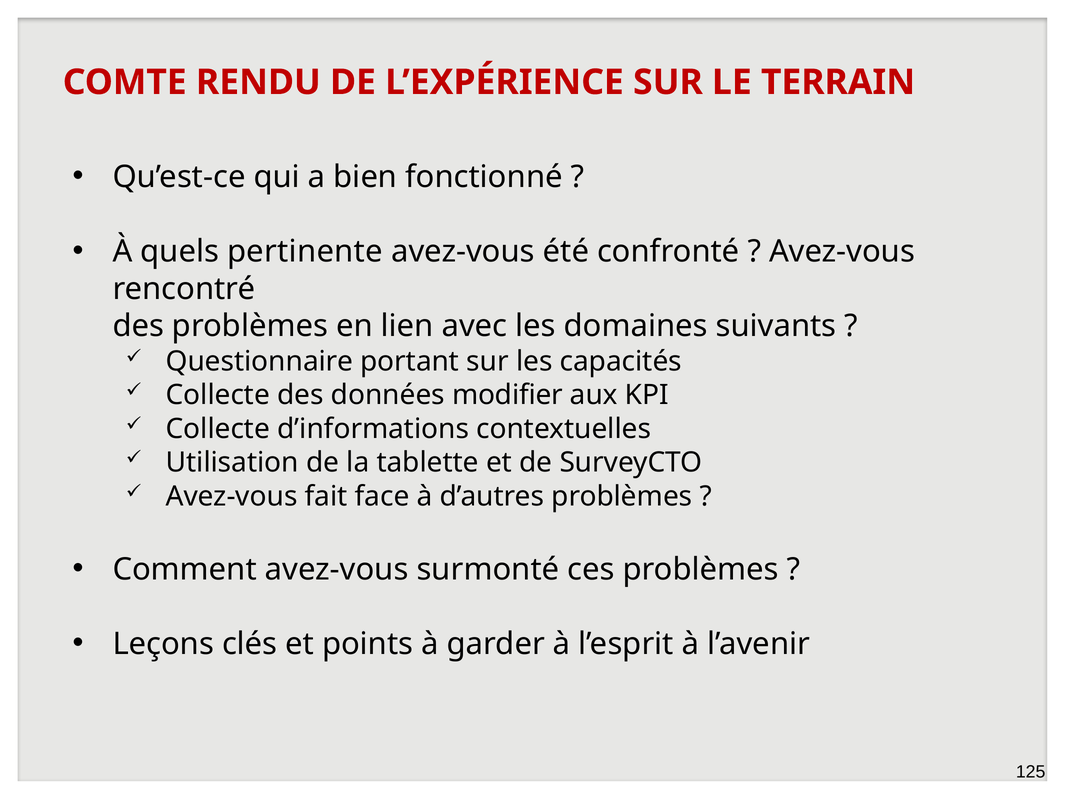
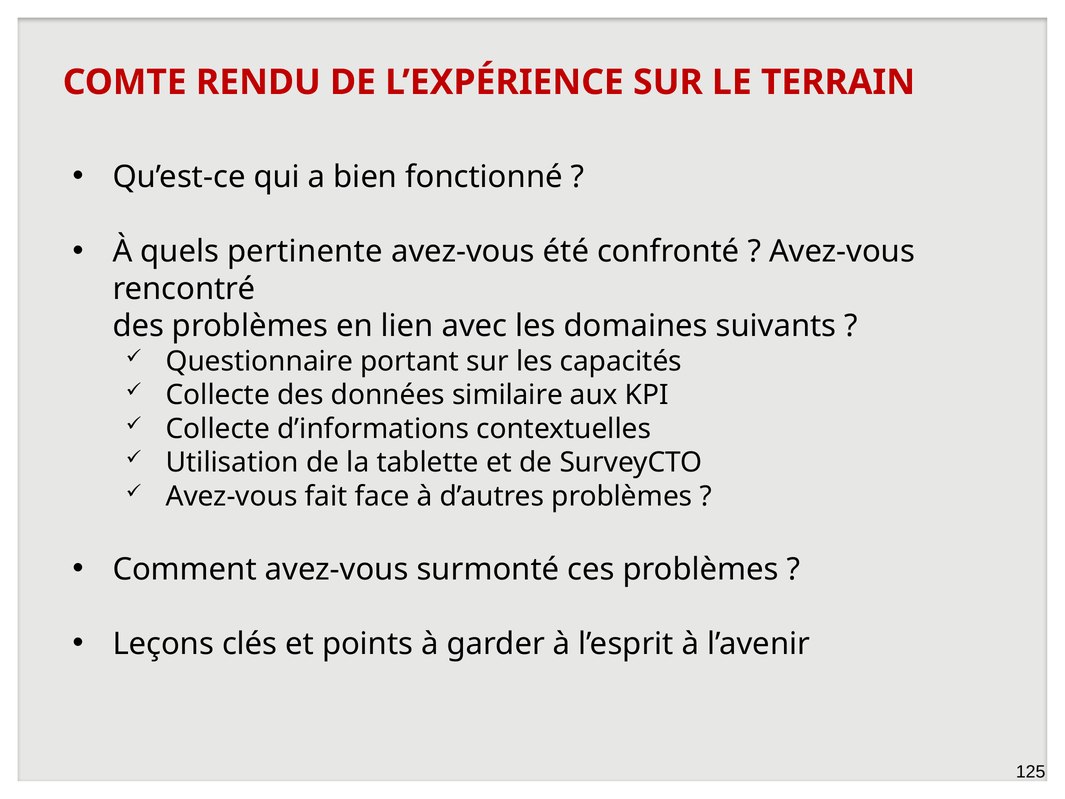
modifier: modifier -> similaire (507, 395)
